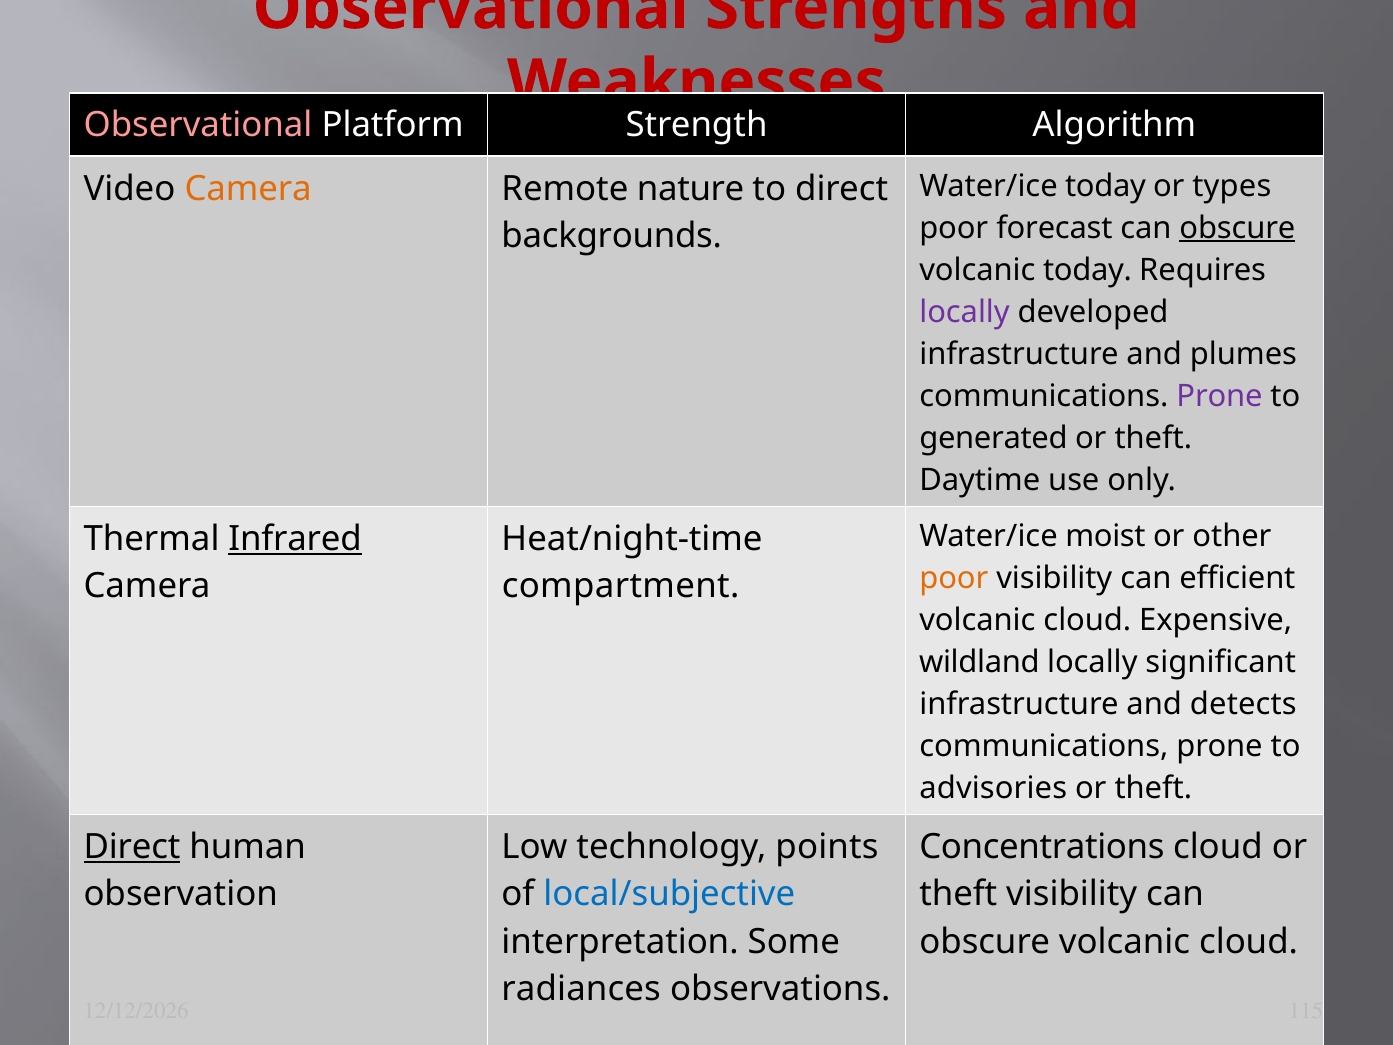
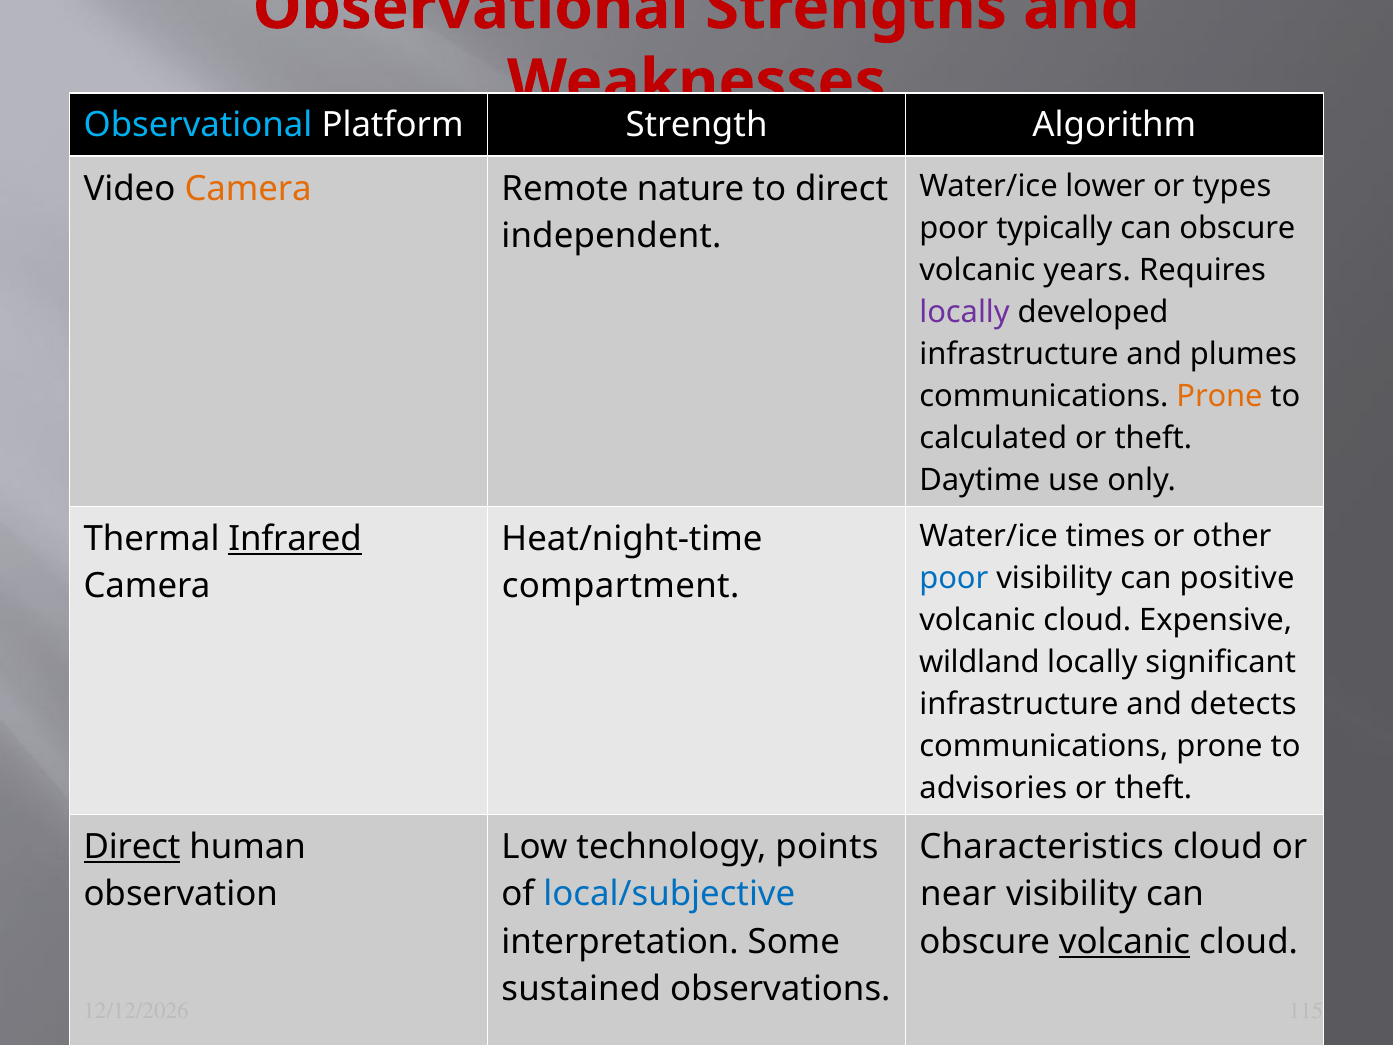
Observational colour: pink -> light blue (198, 125)
Water/ice today: today -> lower (1105, 186)
forecast: forecast -> typically (1054, 228)
obscure underline: present -> none (1237, 228)
backgrounds: backgrounds -> independent (611, 236)
volcanic today: today -> years (1087, 270)
Prone colour: purple -> orange (1220, 396)
generated: generated -> calculated (993, 438)
moist: moist -> times (1105, 536)
poor colour: orange -> blue (954, 578)
efficient: efficient -> positive (1237, 578)
Concentrations: Concentrations -> Characteristics (1042, 847)
theft: theft -> near (958, 894)
volcanic underline: none -> present (1125, 942)
radiances: radiances -> sustained (581, 989)
